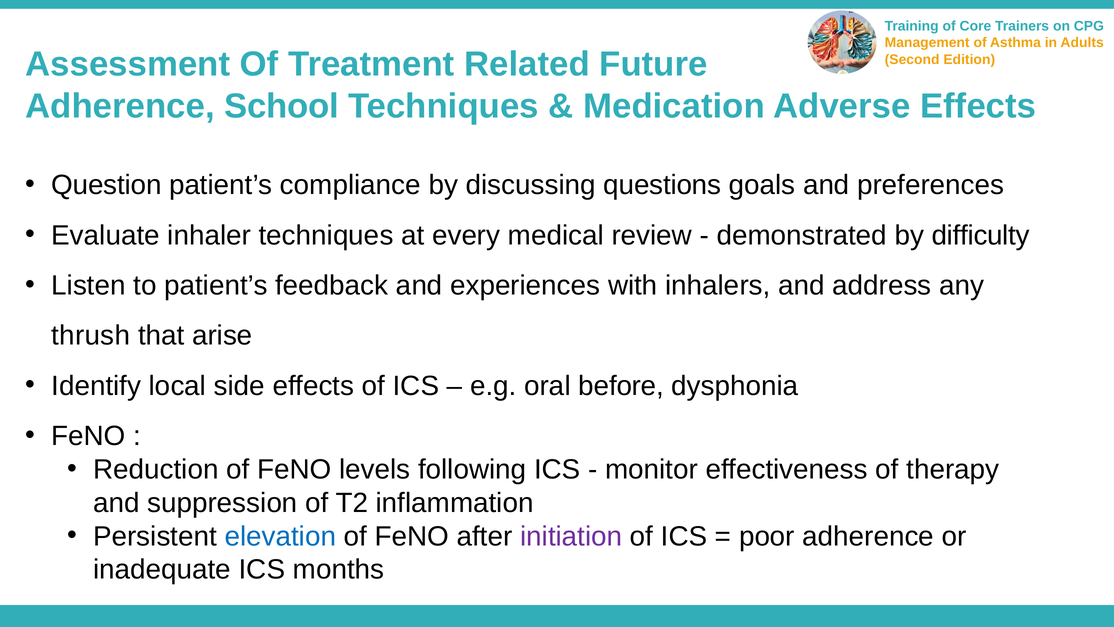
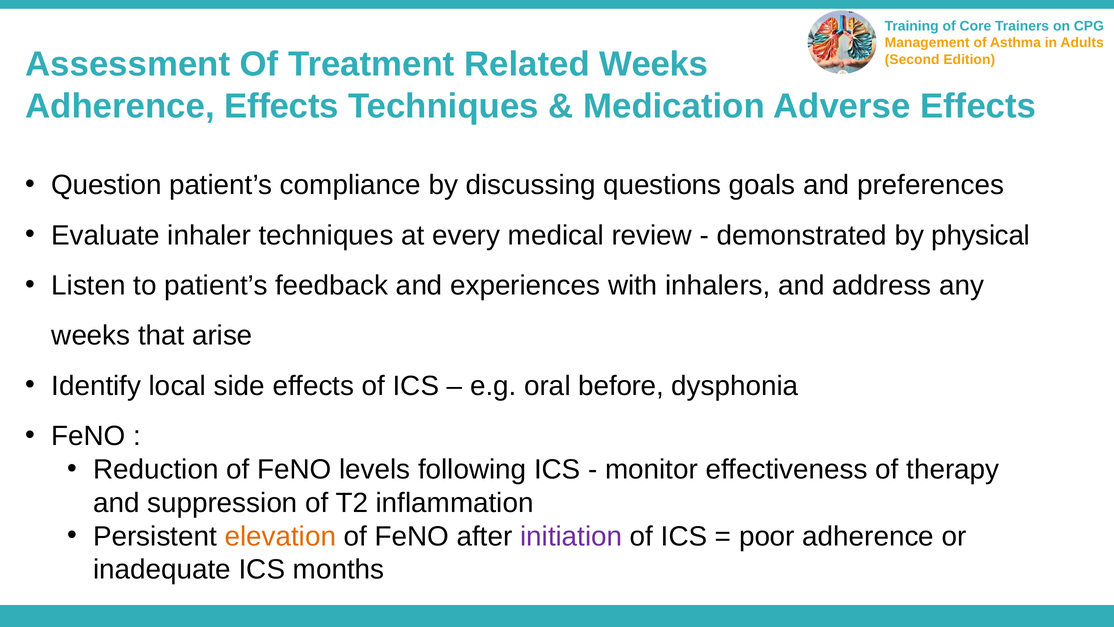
Related Future: Future -> Weeks (654, 64)
Adherence School: School -> Effects (282, 106)
difficulty: difficulty -> physical (981, 235)
thrush: thrush -> weeks (91, 335)
elevation colour: blue -> orange (280, 536)
